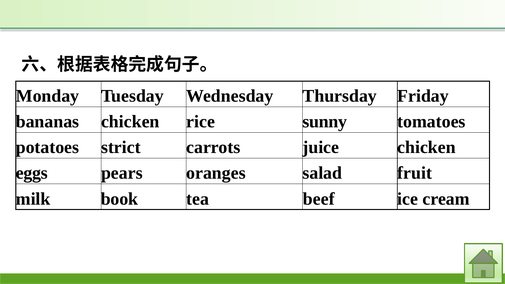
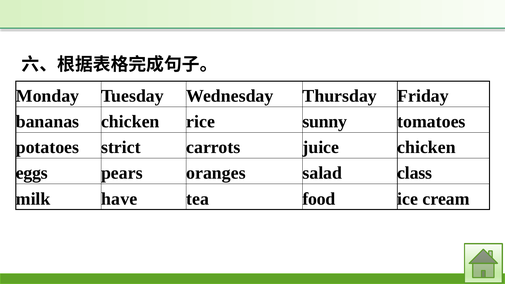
fruit: fruit -> class (415, 173)
book: book -> have (119, 199)
beef: beef -> food (319, 199)
